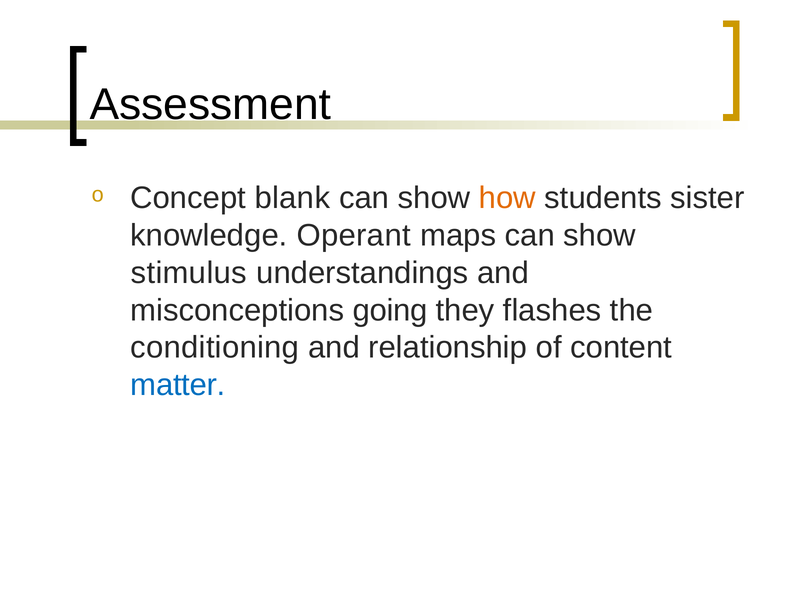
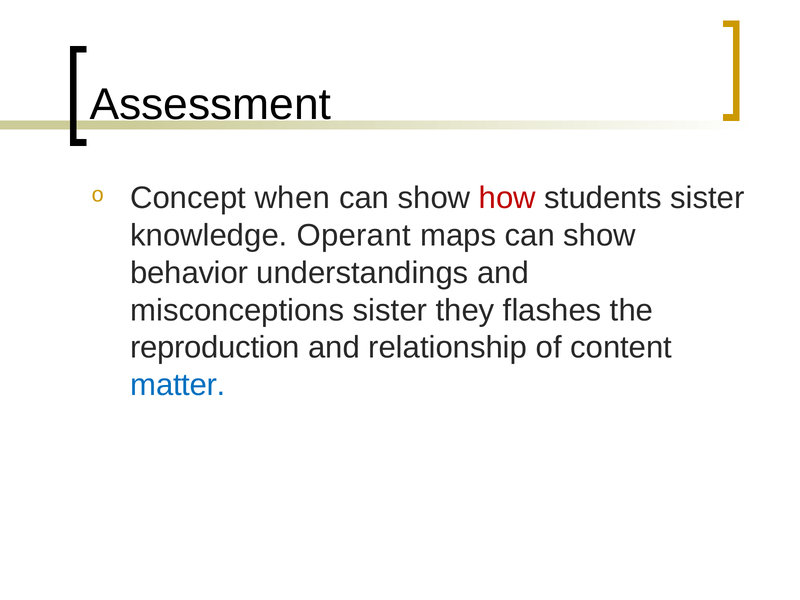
blank: blank -> when (292, 198)
how colour: orange -> red (507, 198)
stimulus: stimulus -> behavior (189, 273)
misconceptions going: going -> sister (390, 310)
conditioning: conditioning -> reproduction (215, 348)
